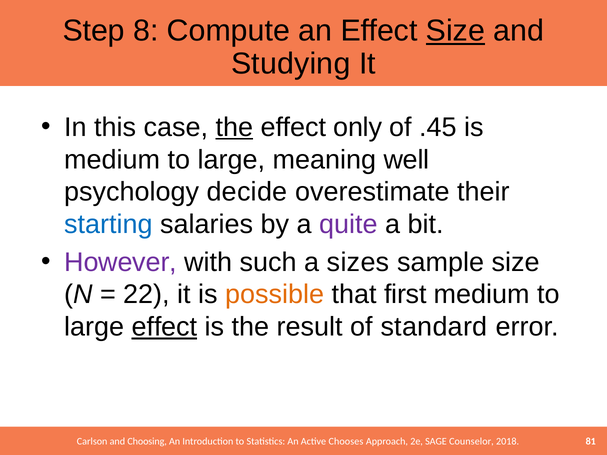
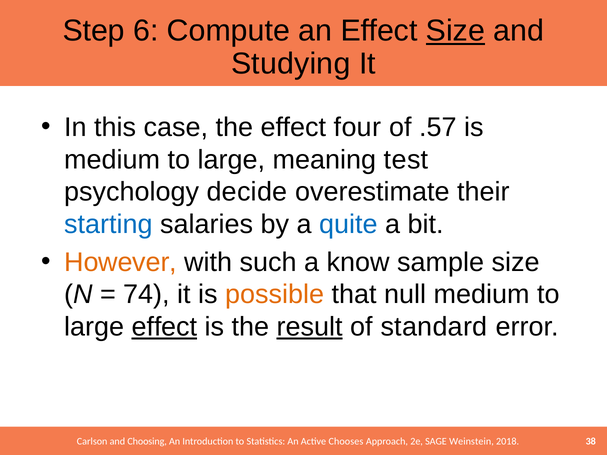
8: 8 -> 6 (146, 31)
the underline: present -> none (234, 127)
only: only -> four (357, 127)
.45: .45 -> .57 (438, 127)
well: well -> test (406, 160)
quite colour: purple -> blue (348, 224)
However colour: purple -> orange (121, 262)
sizes: sizes -> know (358, 262)
22: 22 -> 74 (147, 295)
first: first -> null (405, 295)
result underline: none -> present (310, 327)
Counselor: Counselor -> Weinstein (471, 442)
81: 81 -> 38 (591, 442)
